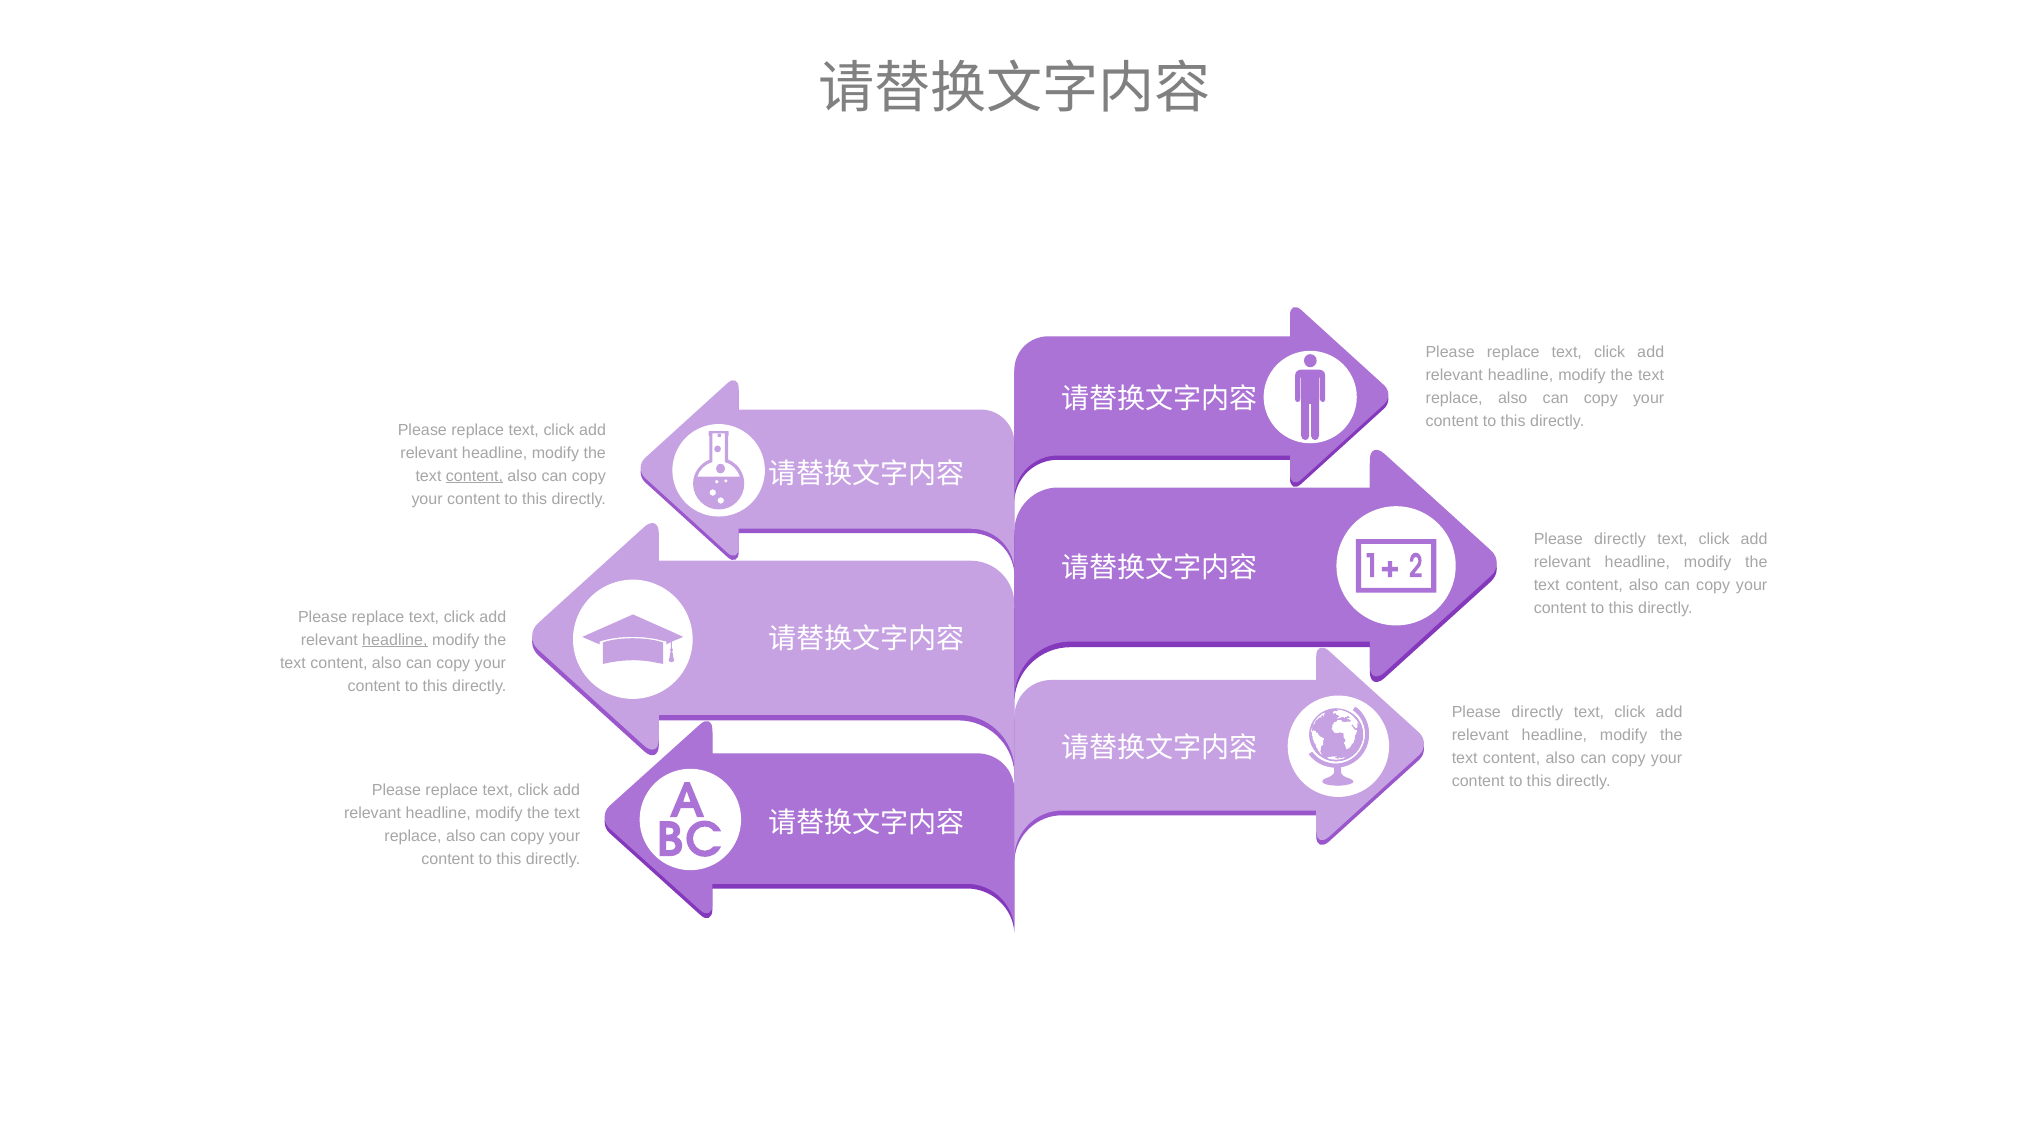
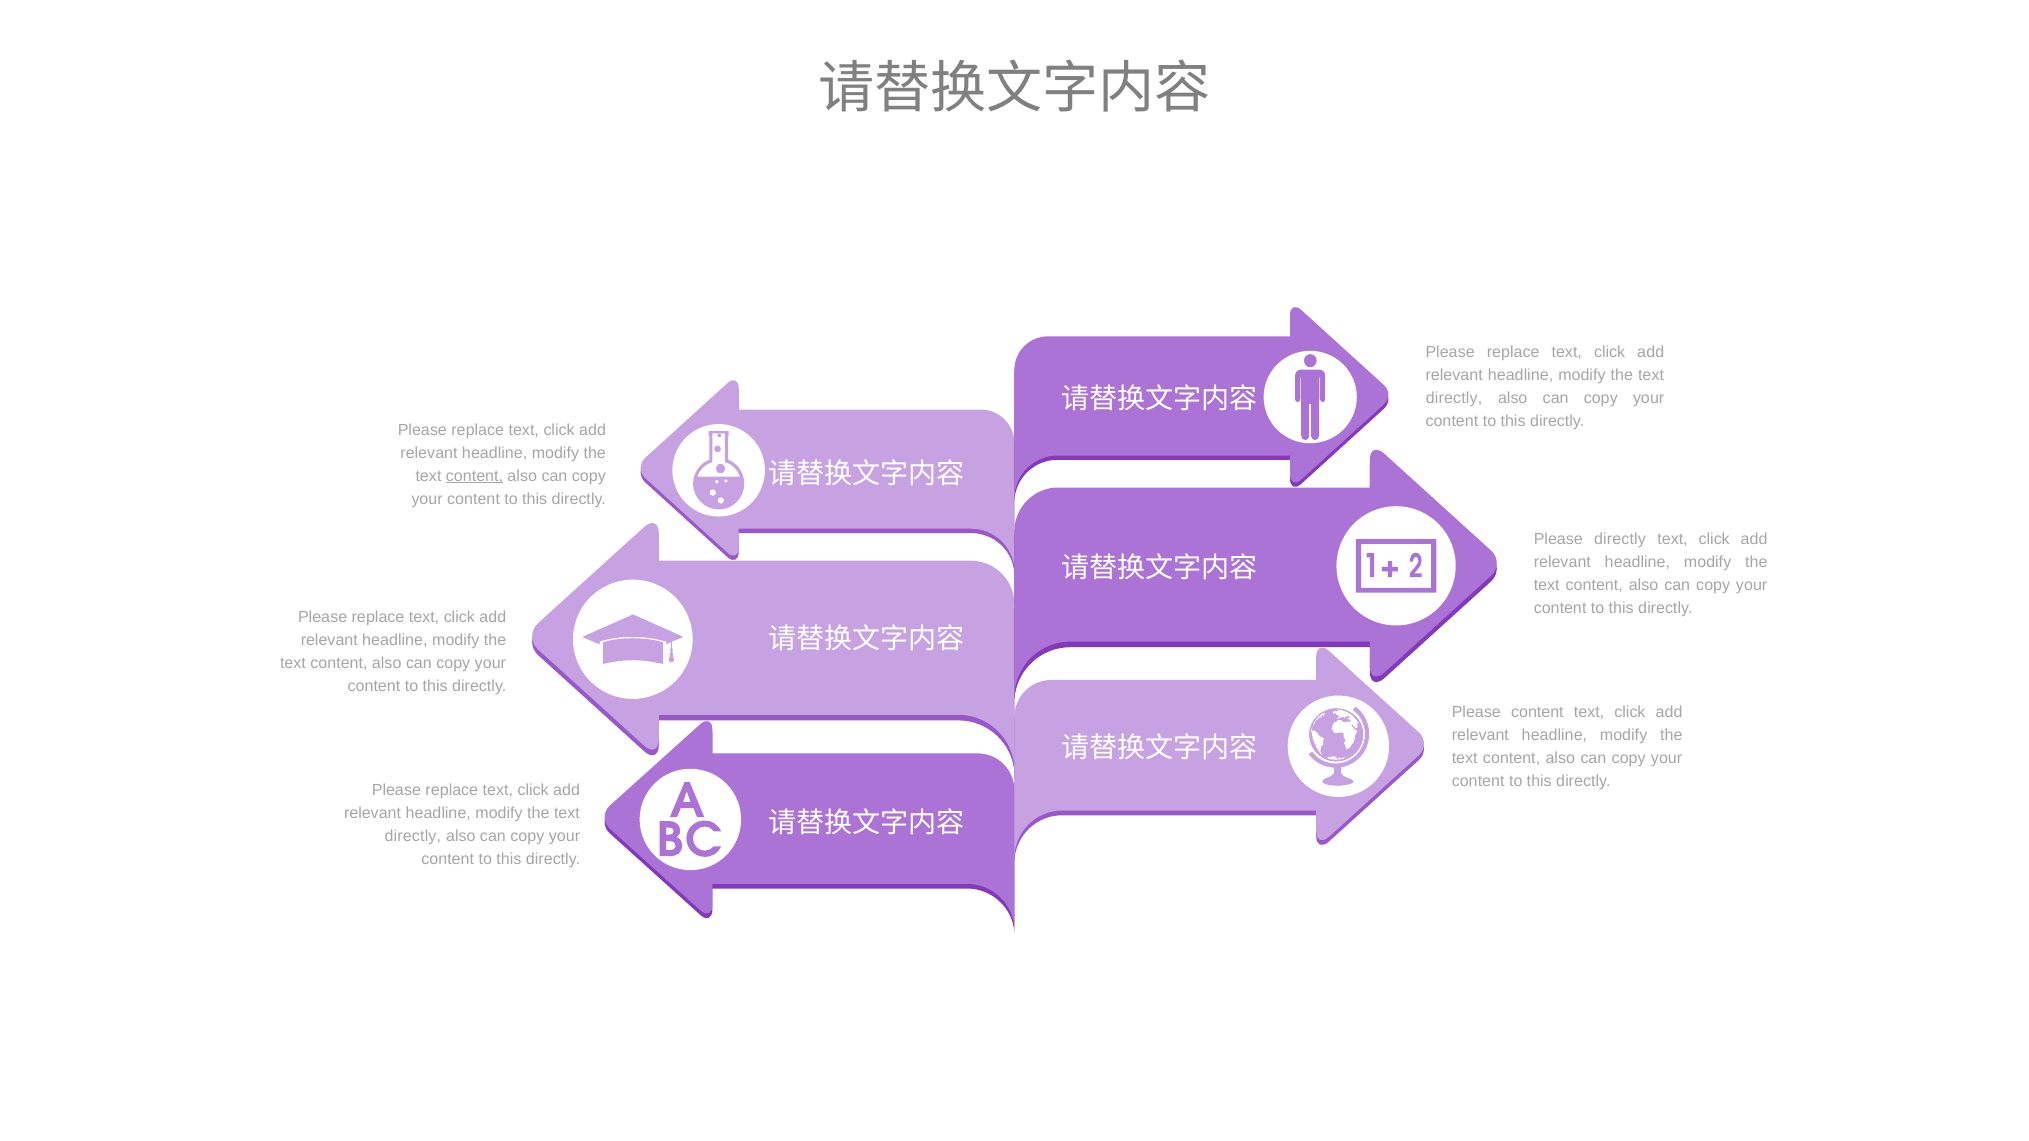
replace: replace -> directly (1454, 398)
headline underline: present -> none (395, 640)
directly: directly -> content (1537, 713)
replace: replace -> directly (413, 836)
